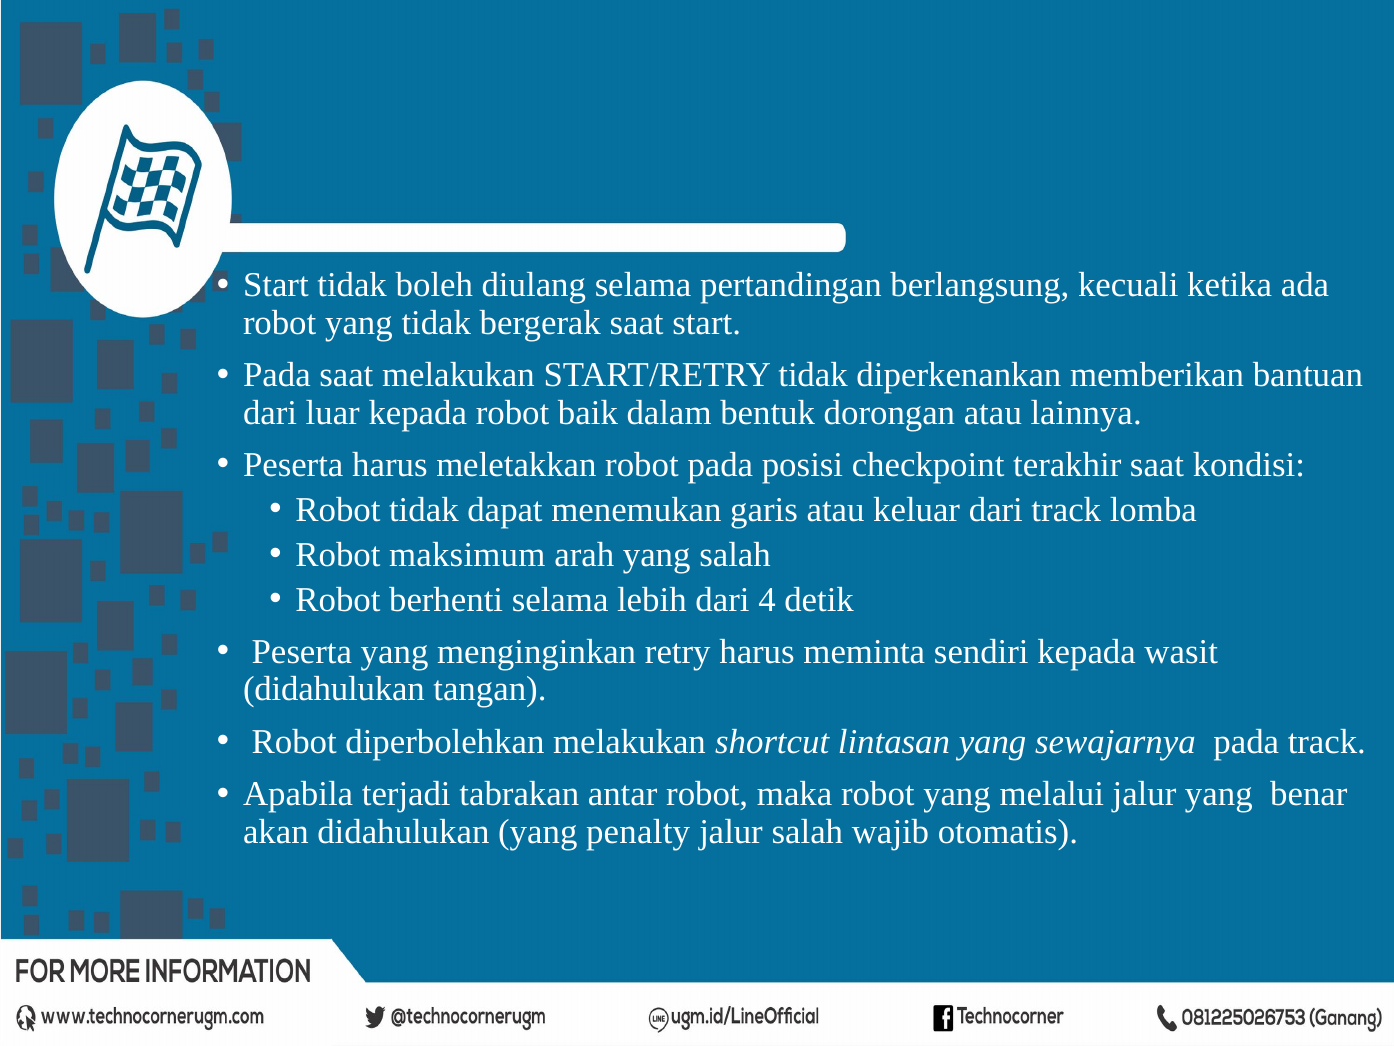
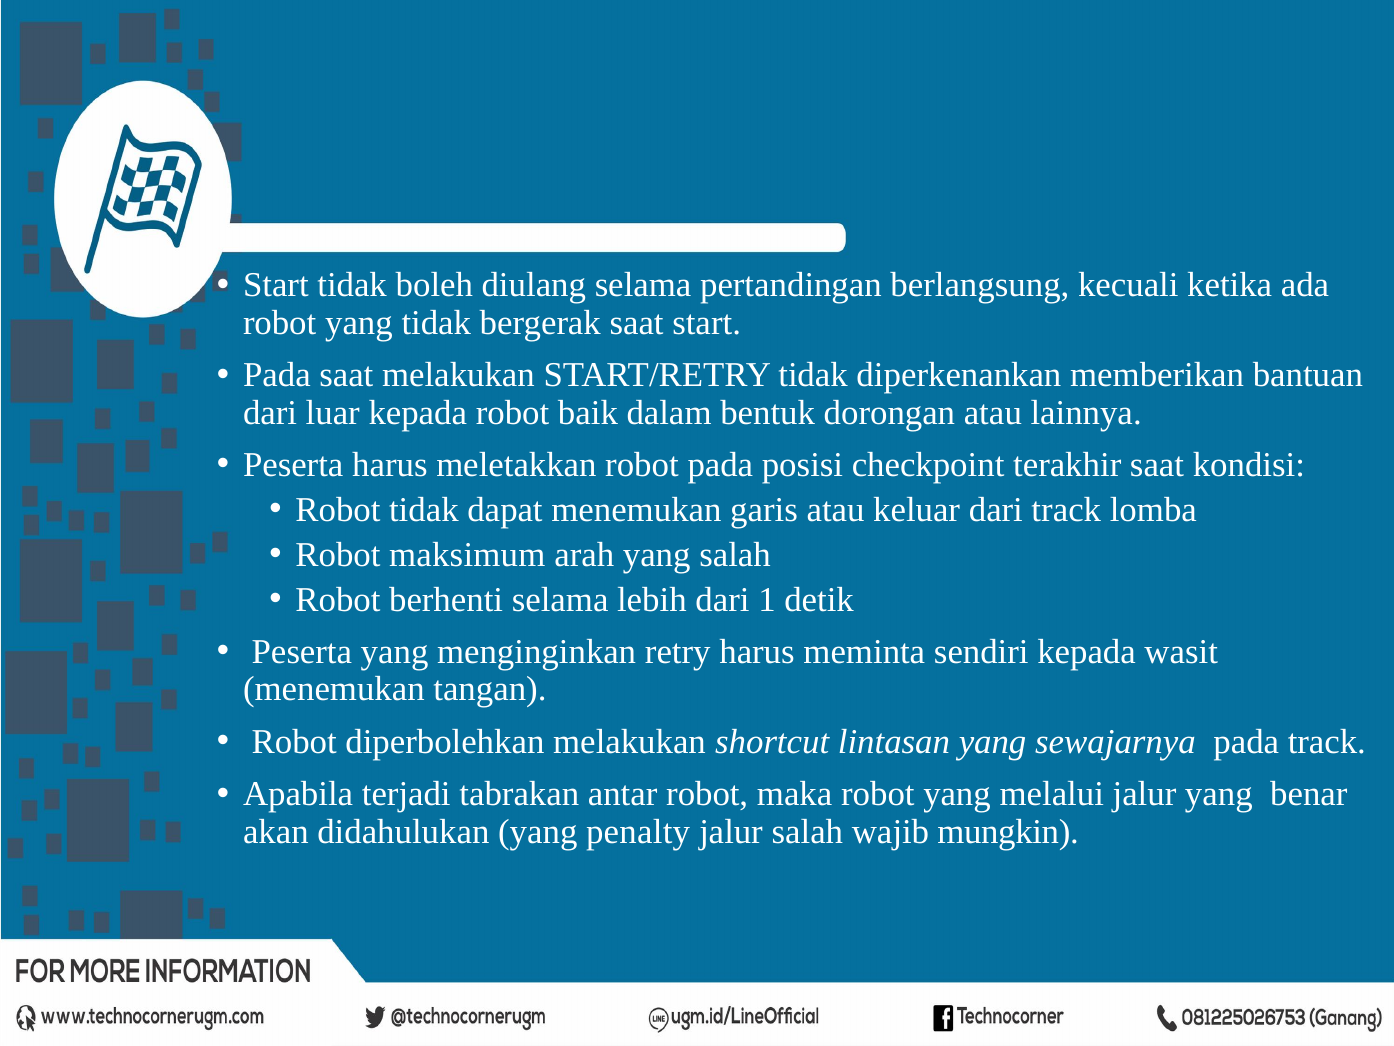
4: 4 -> 1 (767, 599)
didahulukan: didahulukan -> menemukan (334, 689)
otomatis: otomatis -> mungkin (1008, 831)
